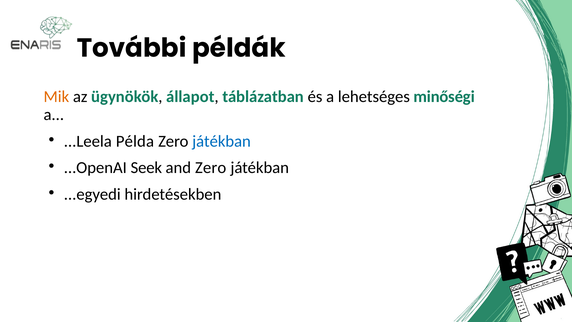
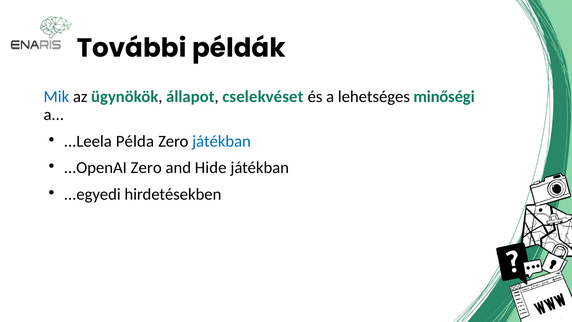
Mik colour: orange -> blue (56, 97)
táblázatban: táblázatban -> cselekvéset (263, 97)
...OpenAI Seek: Seek -> Zero (146, 168)
and Zero: Zero -> Hide (211, 168)
